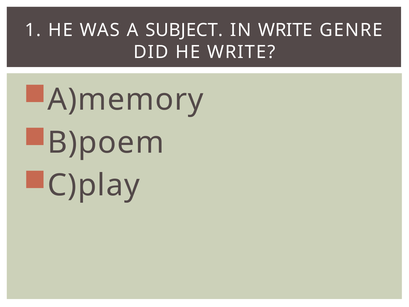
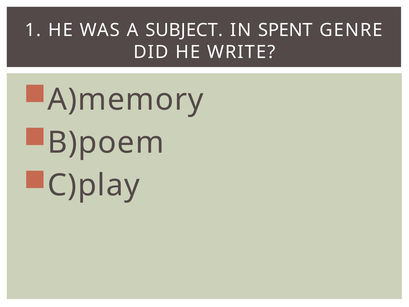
IN WRITE: WRITE -> SPENT (285, 30)
